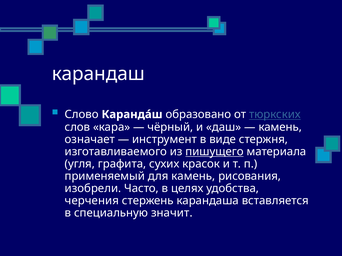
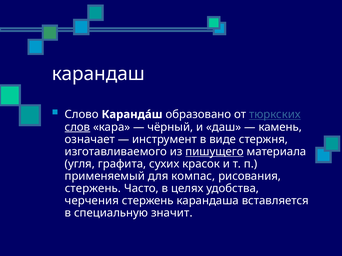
слов underline: none -> present (77, 127)
для камень: камень -> компас (193, 176)
изобрели: изобрели -> стержень (93, 189)
